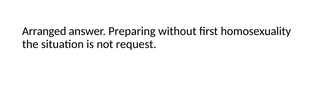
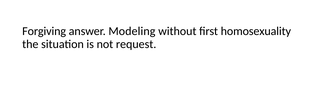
Arranged: Arranged -> Forgiving (44, 31)
Preparing: Preparing -> Modeling (132, 31)
